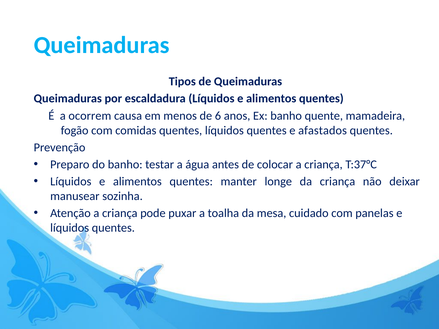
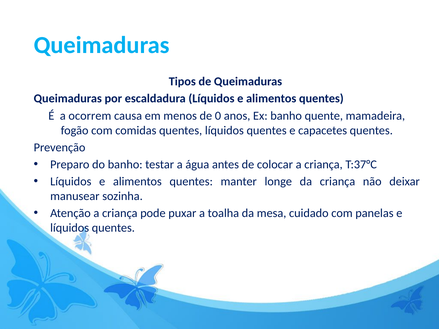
6: 6 -> 0 (218, 116)
afastados: afastados -> capacetes (323, 130)
